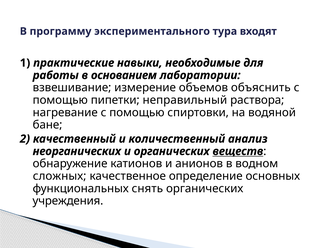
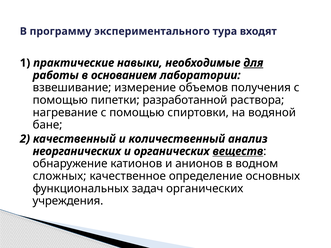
для underline: none -> present (253, 63)
объяснить: объяснить -> получения (261, 88)
неправильный: неправильный -> разработанной (185, 100)
снять: снять -> задач (147, 189)
